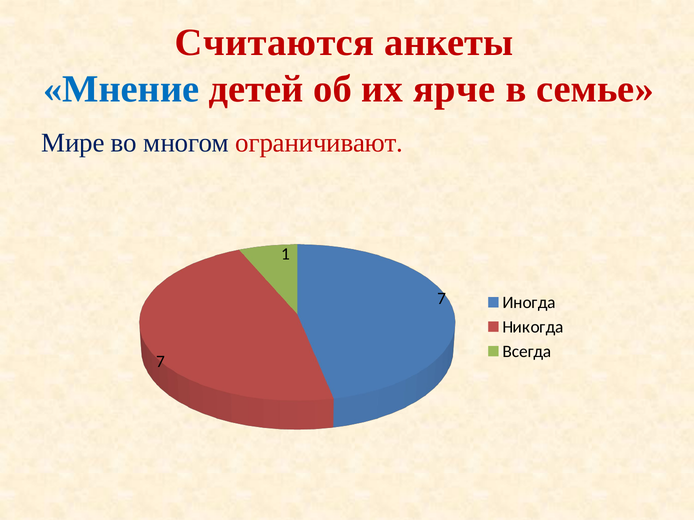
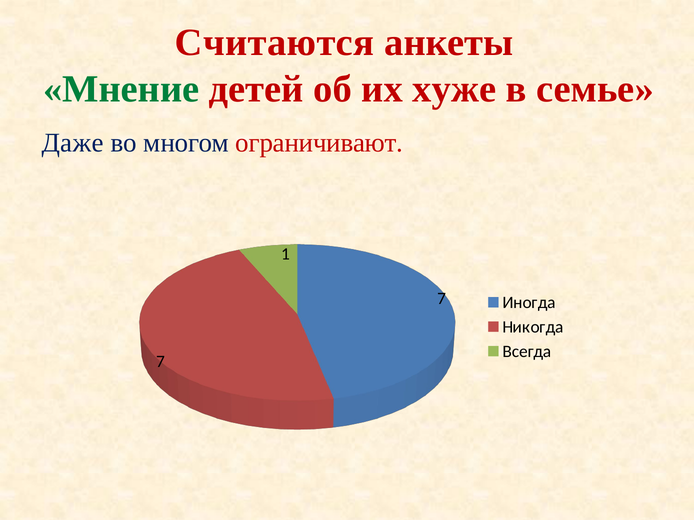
Мнение colour: blue -> green (121, 89)
ярче: ярче -> хуже (454, 89)
Мире: Мире -> Даже (73, 143)
